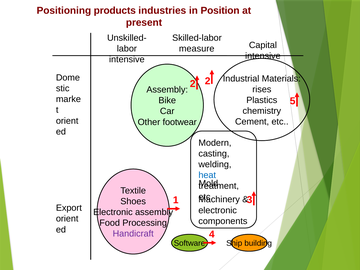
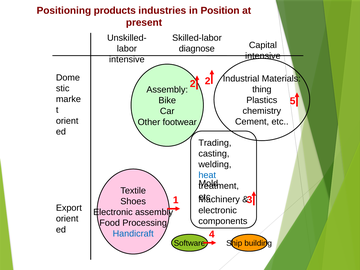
measure: measure -> diagnose (197, 49)
rises: rises -> thing (262, 89)
Modern: Modern -> Trading (215, 143)
Handicraft colour: purple -> blue (133, 234)
